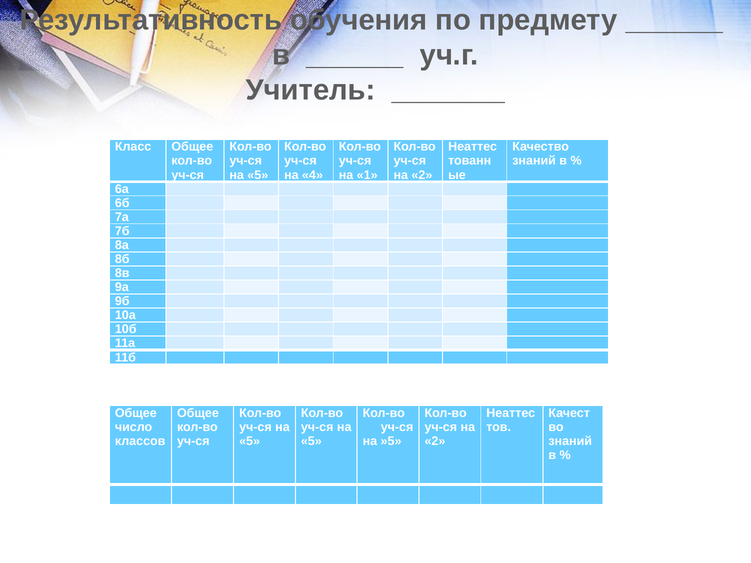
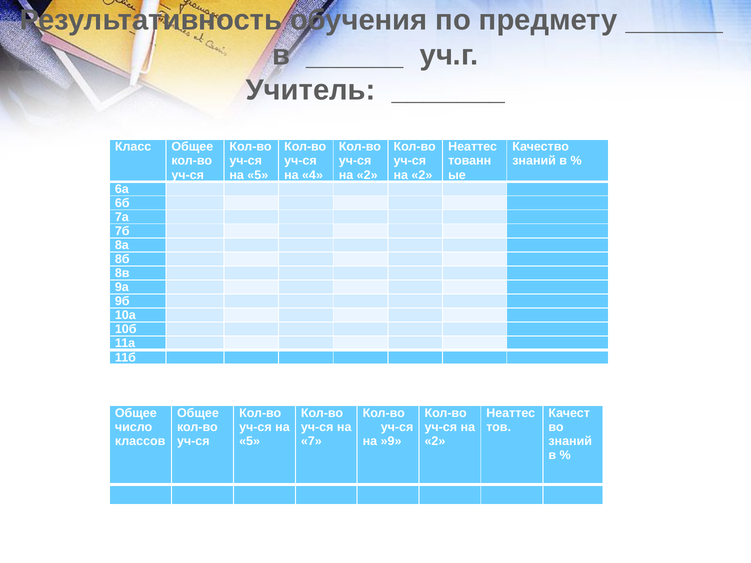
1: 1 -> 2 (367, 175)
5: 5 -> 7 (311, 441)
»5: »5 -> »9 (391, 441)
